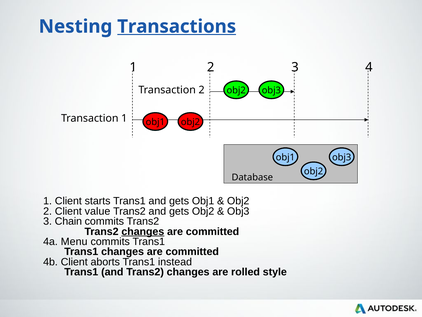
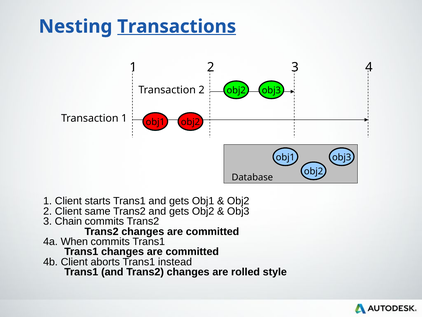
value: value -> same (98, 211)
changes underline: present -> none (143, 231)
Menu: Menu -> When (74, 241)
